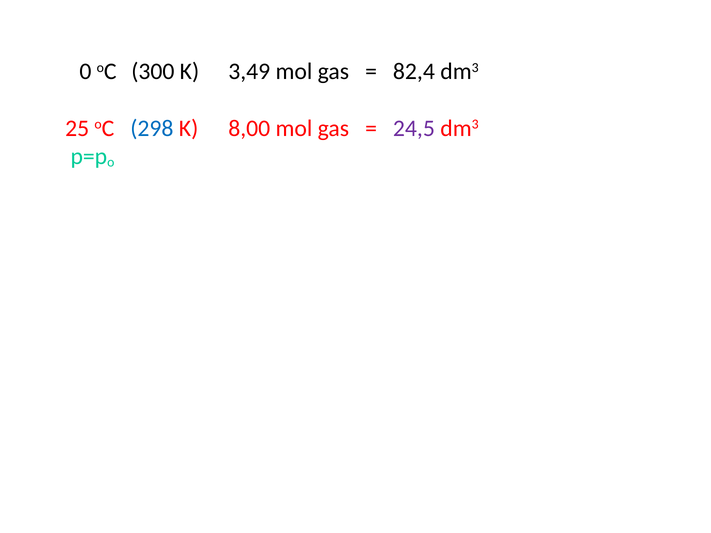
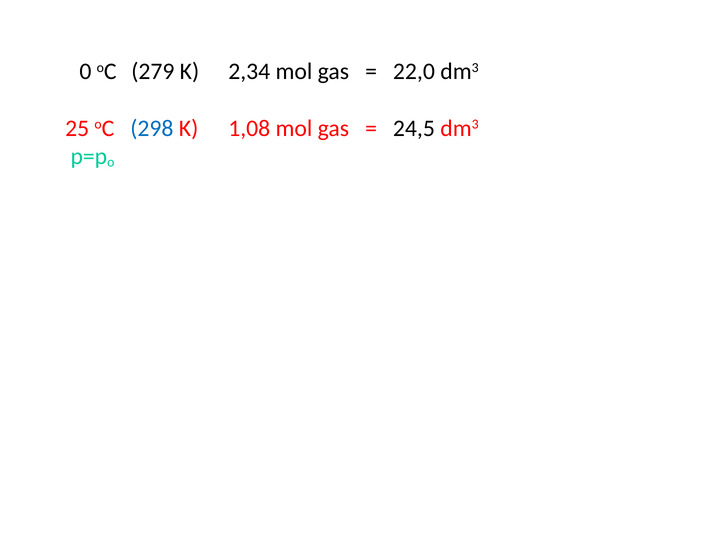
300: 300 -> 279 (153, 71)
3,49: 3,49 -> 2,34 (249, 71)
82,4: 82,4 -> 22,0 (414, 71)
8,00: 8,00 -> 1,08 (249, 128)
24,5 colour: purple -> black (414, 128)
